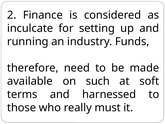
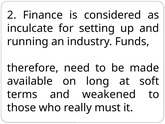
such: such -> long (98, 81)
harnessed: harnessed -> weakened (109, 94)
